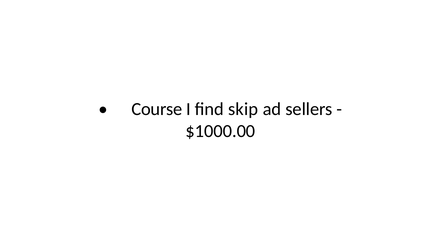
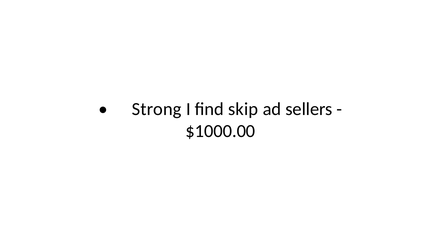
Course: Course -> Strong (157, 109)
